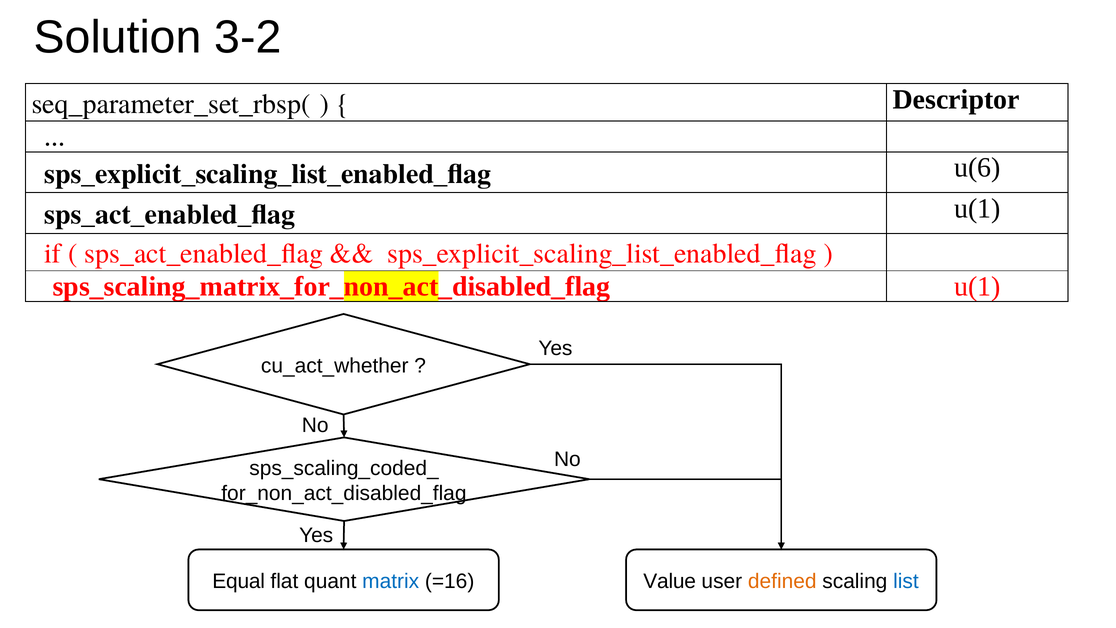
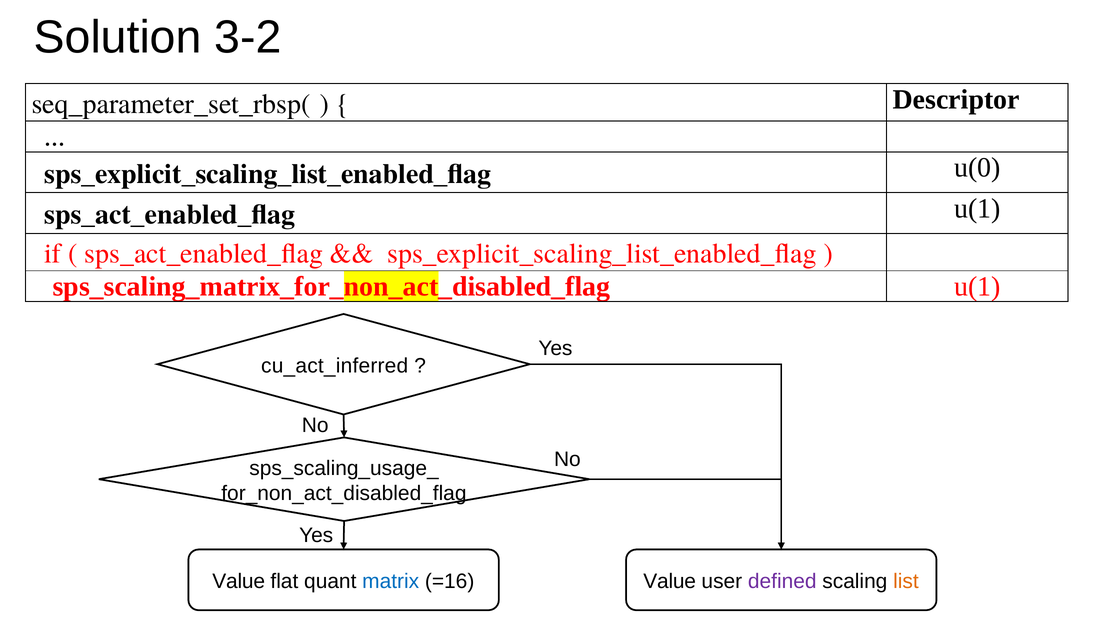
u(6: u(6 -> u(0 (977, 167)
cu_act_whether: cu_act_whether -> cu_act_inferred (335, 366)
sps_scaling_coded_: sps_scaling_coded_ -> sps_scaling_usage_ (344, 468)
Equal: Equal -> Value (239, 581)
defined colour: orange -> purple (782, 581)
list colour: blue -> orange (906, 581)
